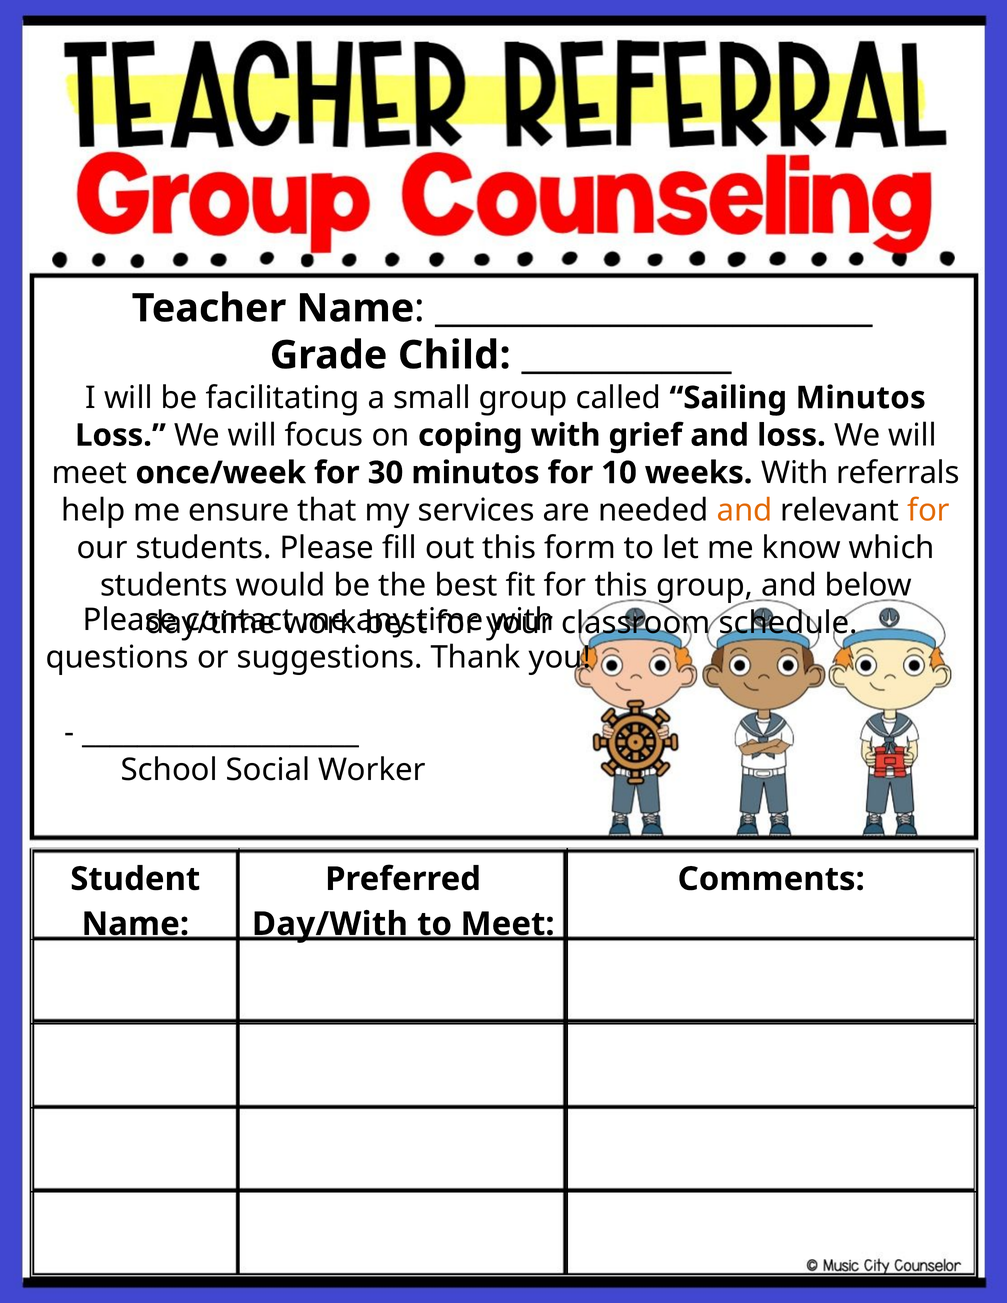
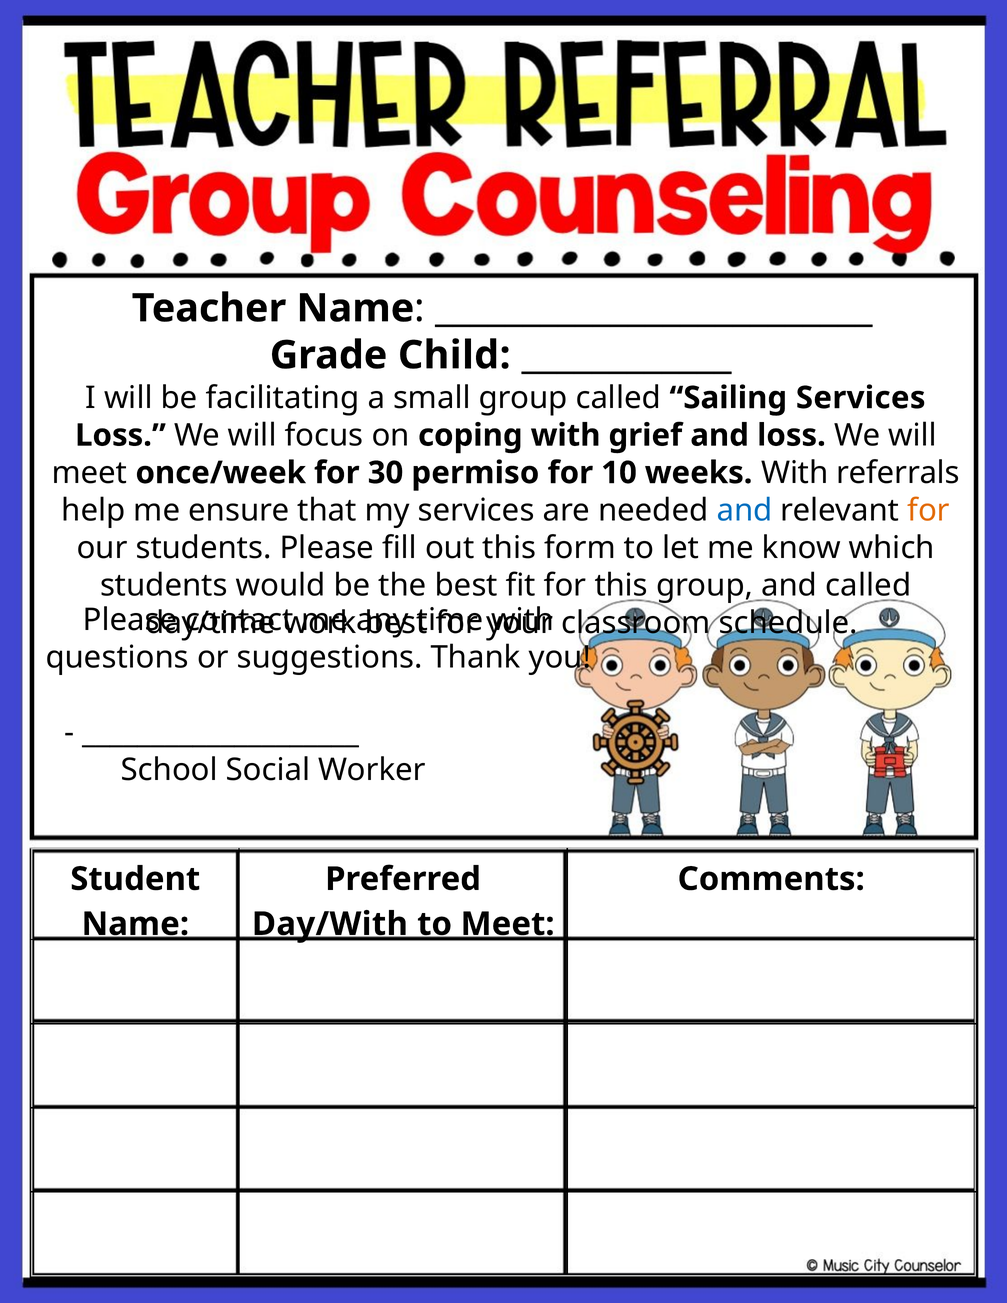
Sailing Minutos: Minutos -> Services (861, 398)
30 minutos: minutos -> permiso (475, 473)
and colour: orange -> blue (745, 510)
and below: below -> called (868, 585)
